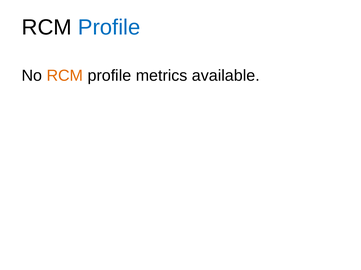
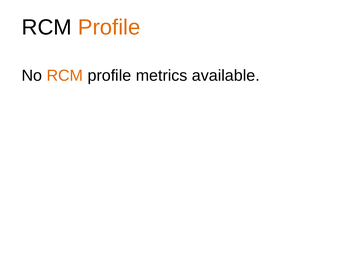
Profile colour: blue -> orange (109, 27)
